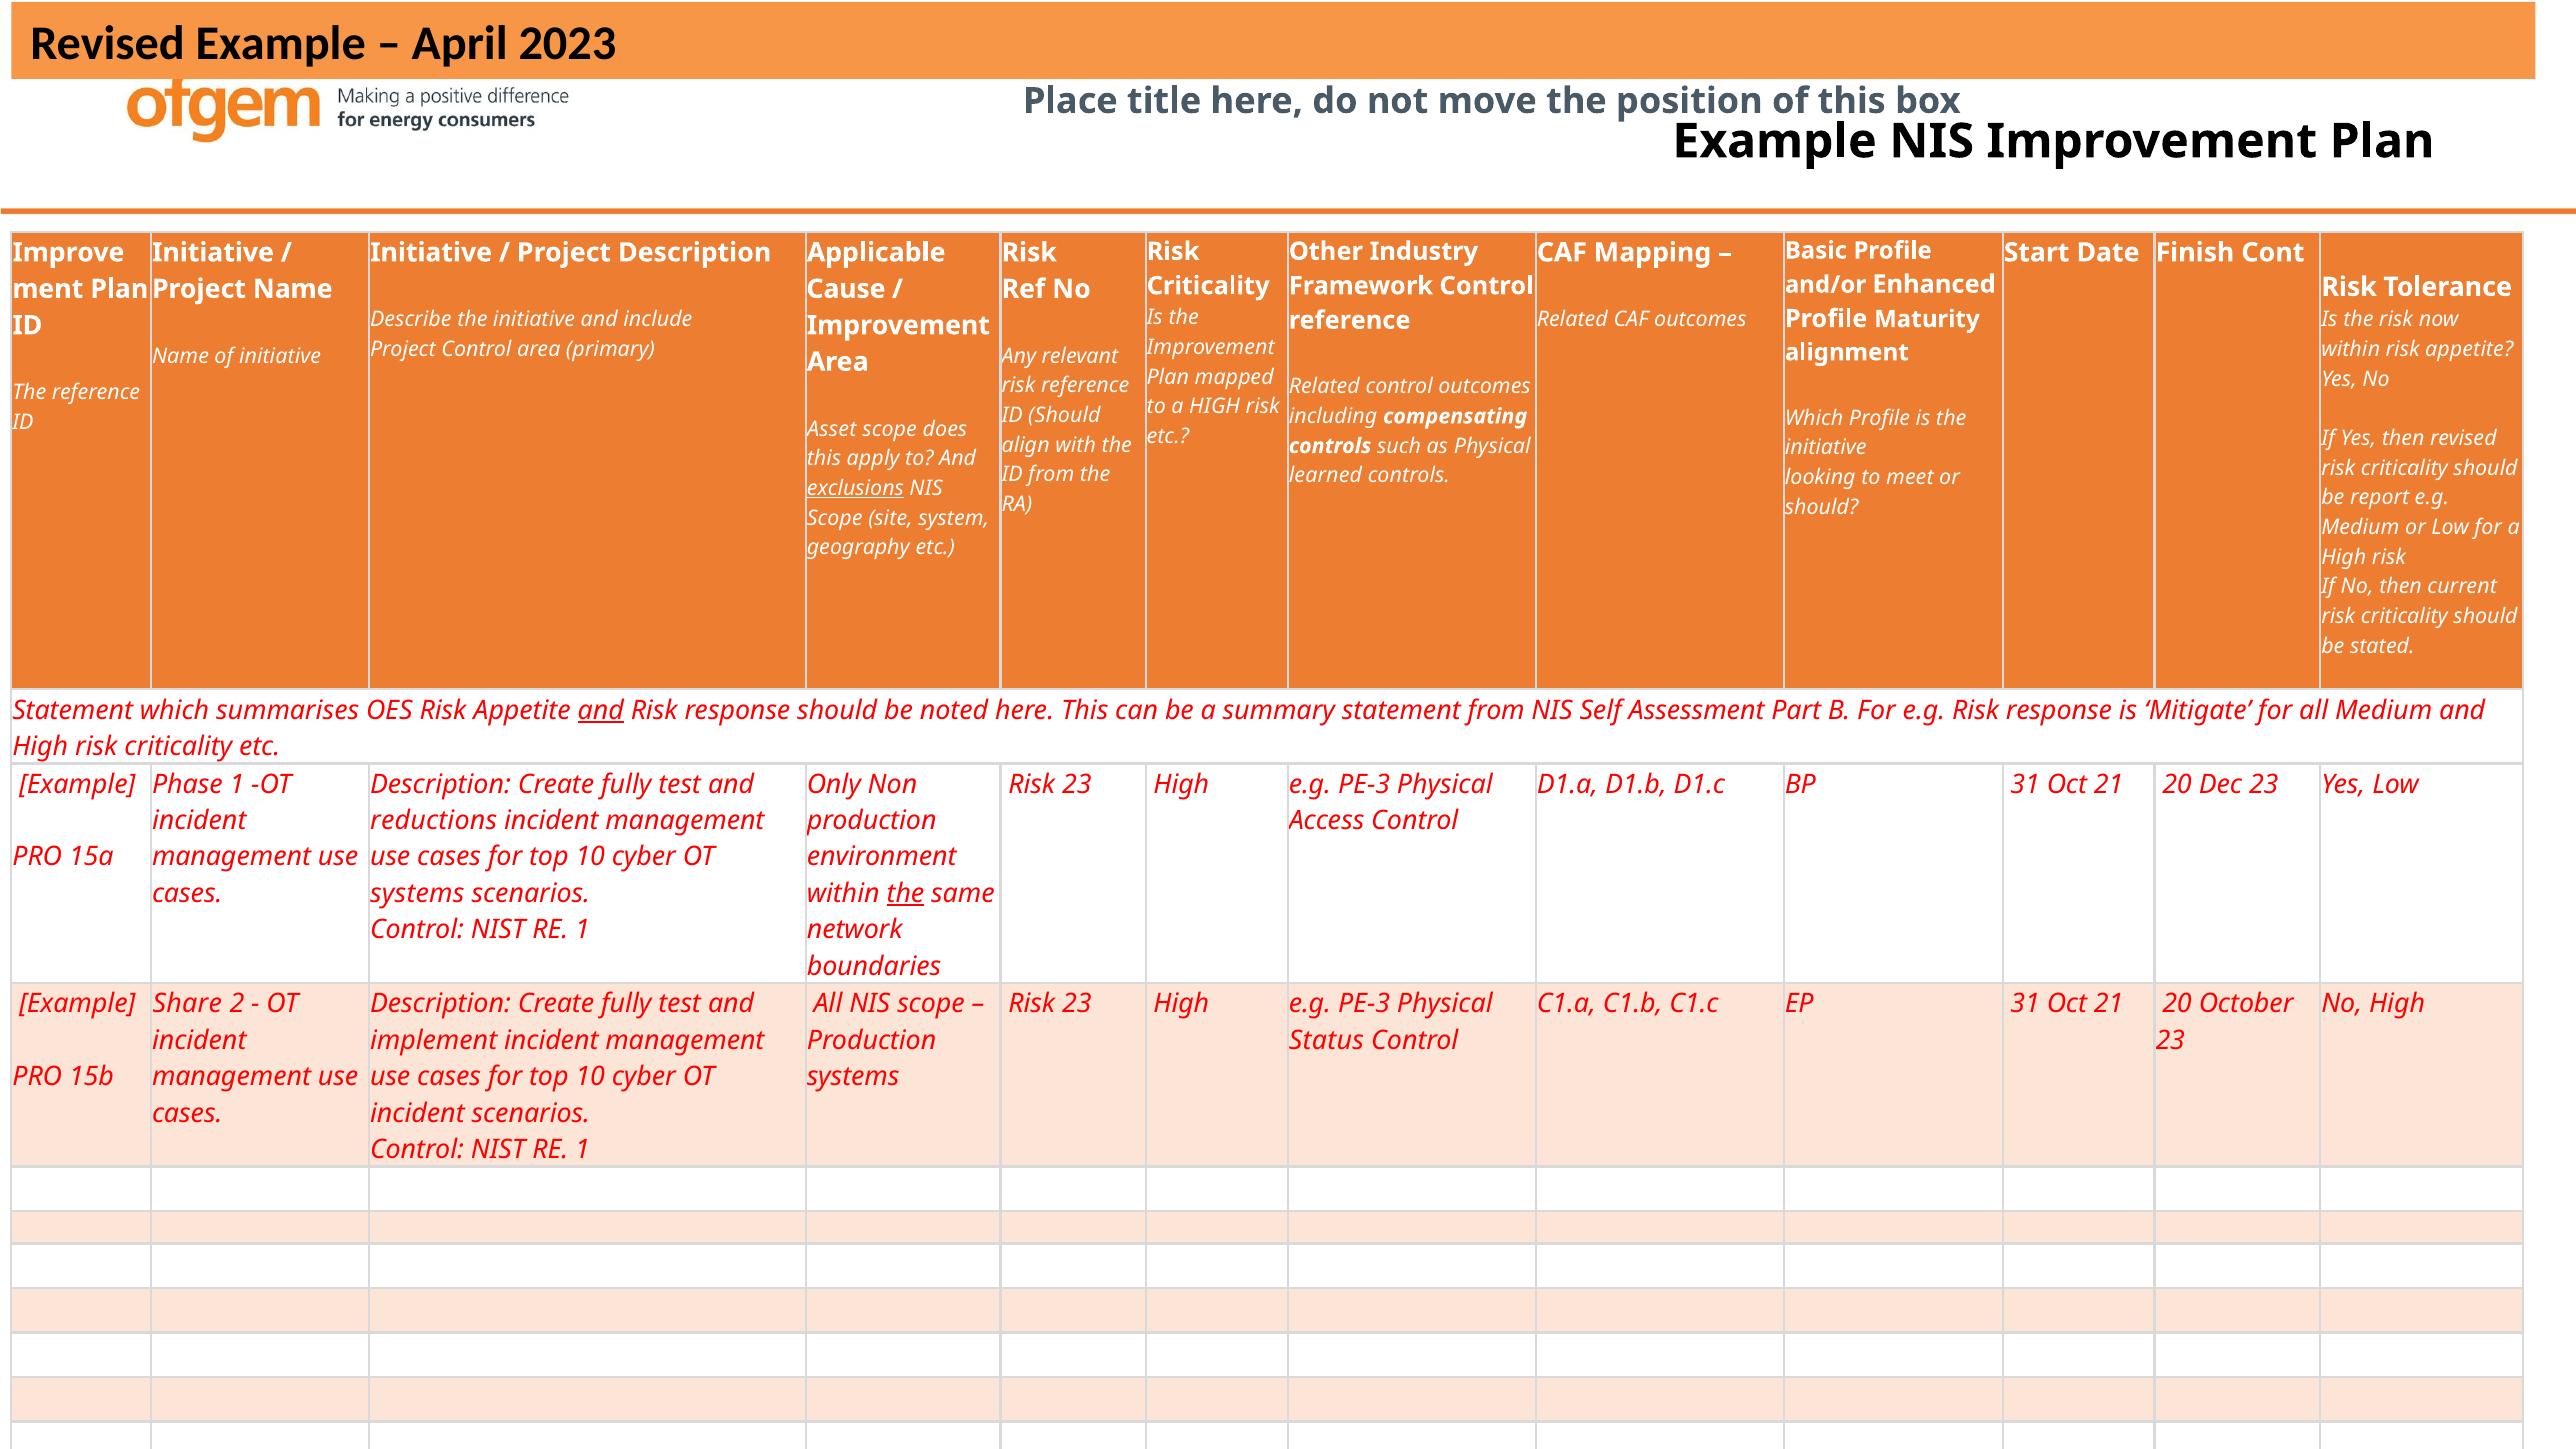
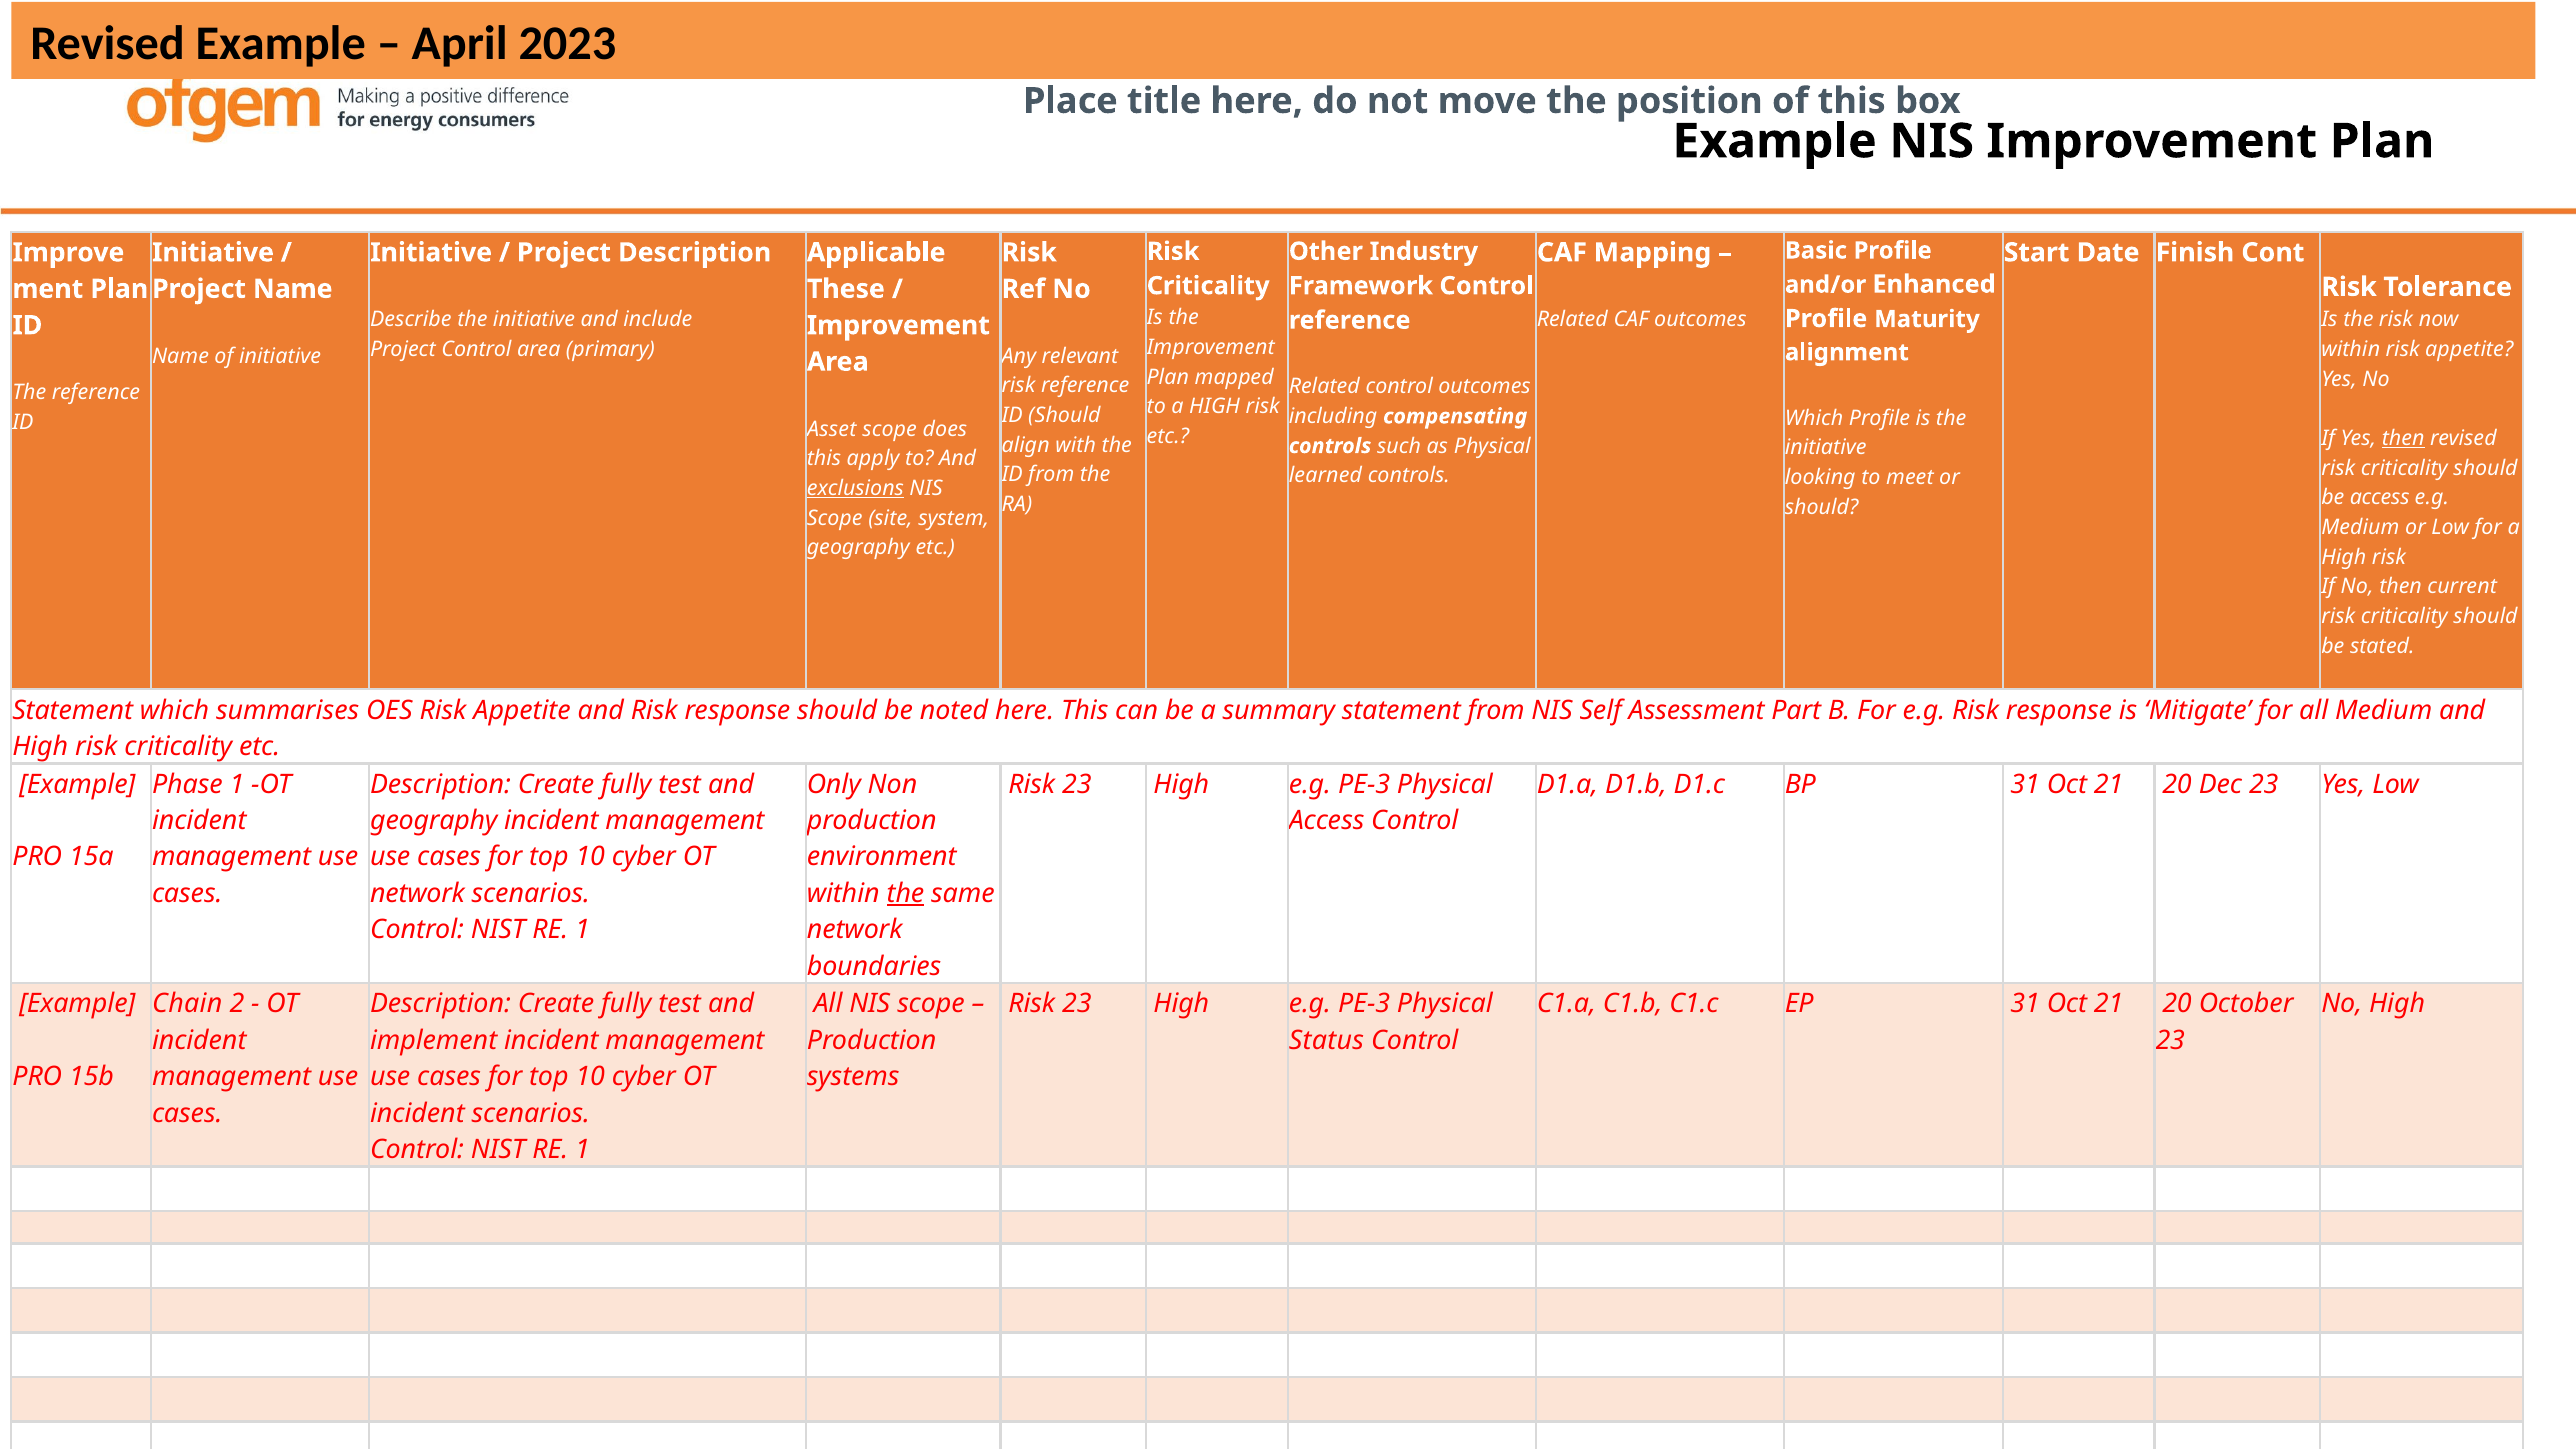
Cause: Cause -> These (846, 289)
then underline: none -> present (2403, 438)
be report: report -> access (2380, 498)
and underline: present -> none (601, 710)
reductions: reductions -> geography (434, 821)
systems: systems -> network (418, 894)
Share: Share -> Chain (187, 1004)
